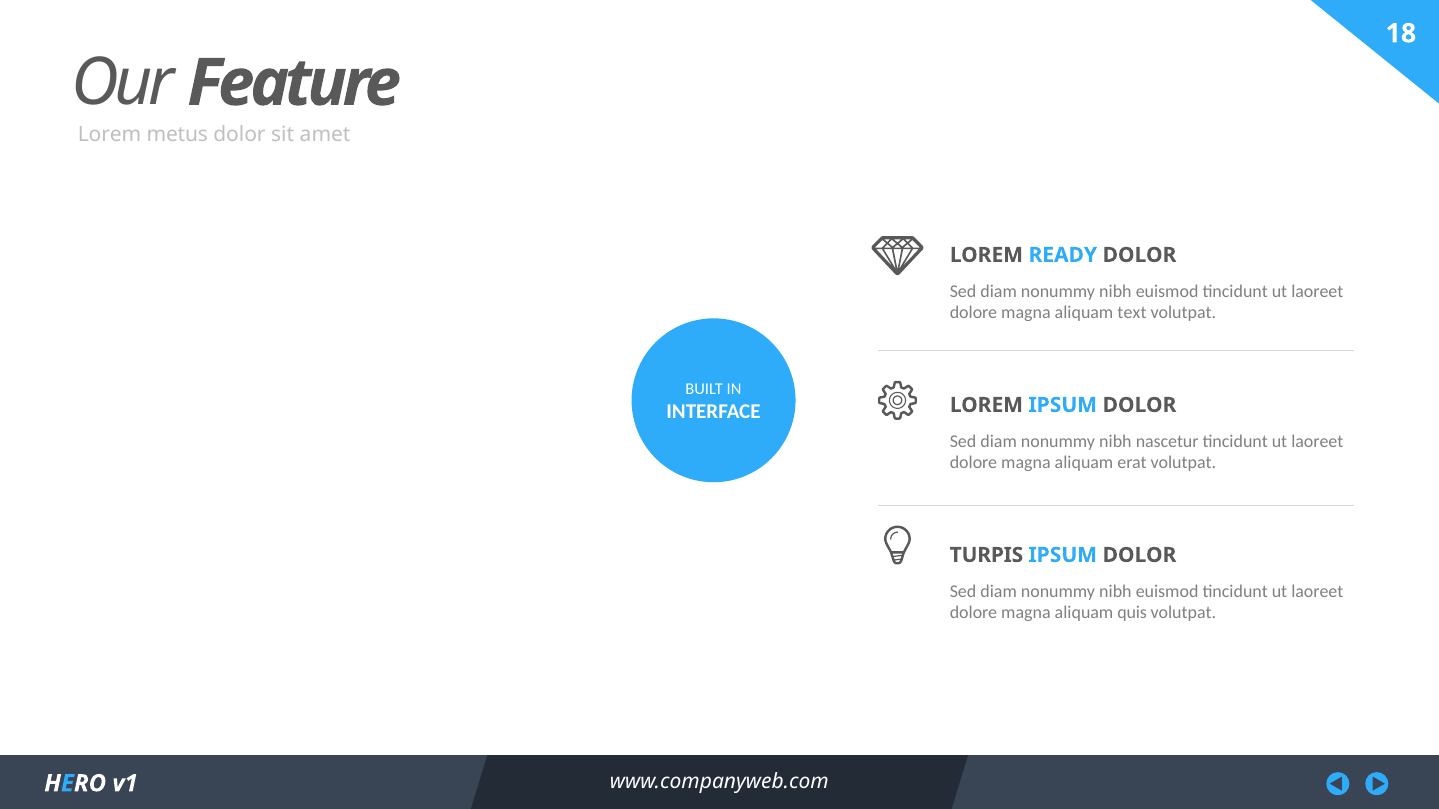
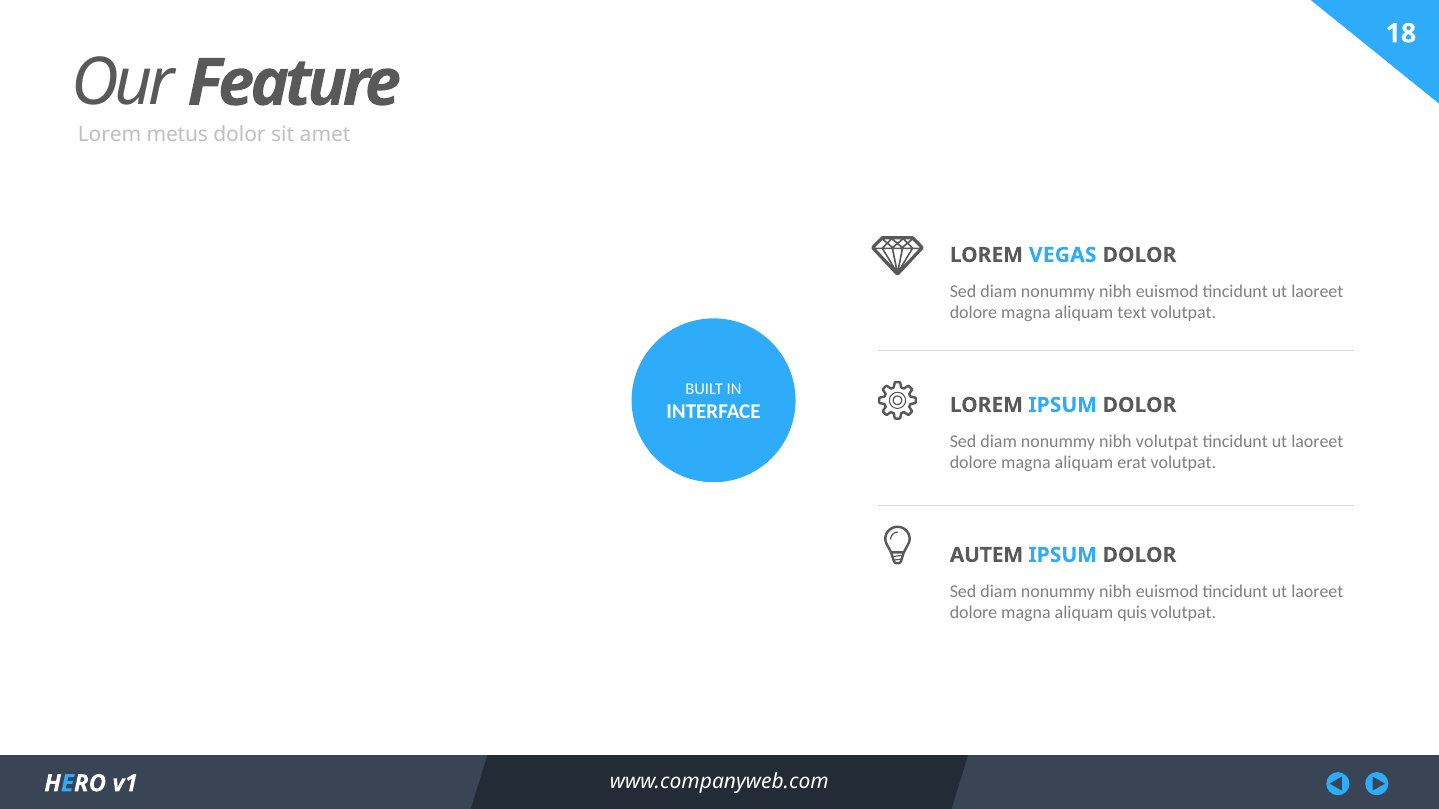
READY: READY -> VEGAS (1063, 255)
nibh nascetur: nascetur -> volutpat (1167, 442)
TURPIS: TURPIS -> AUTEM (986, 555)
